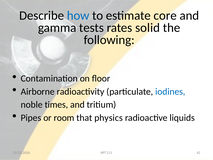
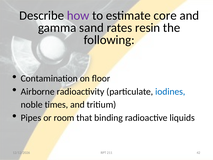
how colour: blue -> purple (78, 15)
tests: tests -> sand (91, 28)
solid: solid -> resin (148, 28)
physics: physics -> binding (109, 118)
